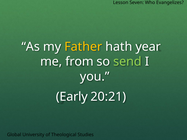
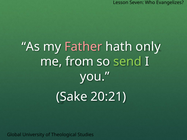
Father colour: yellow -> pink (83, 47)
year: year -> only (148, 47)
Early: Early -> Sake (72, 97)
